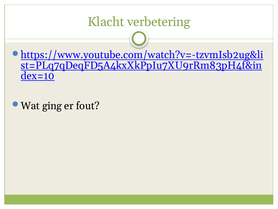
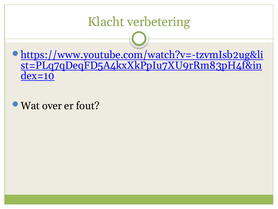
ging: ging -> over (52, 106)
